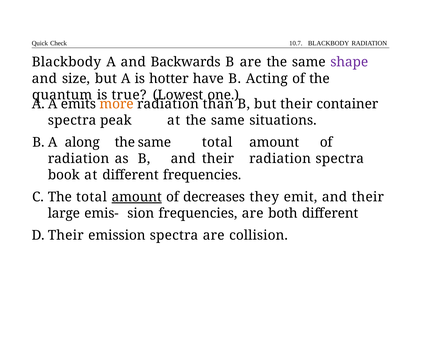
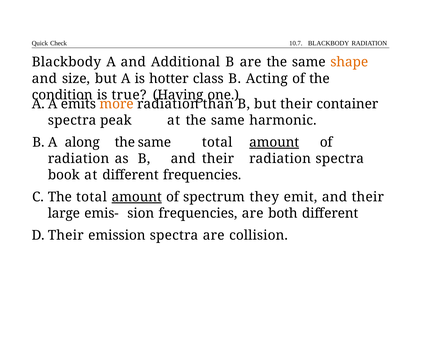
Backwards: Backwards -> Additional (185, 62)
shape colour: purple -> orange (349, 62)
have: have -> class (208, 79)
quantum: quantum -> condition (62, 95)
Lowest: Lowest -> Having (178, 95)
situations: situations -> harmonic (283, 120)
amount underline: none -> present (274, 142)
decreases: decreases -> spectrum (214, 197)
